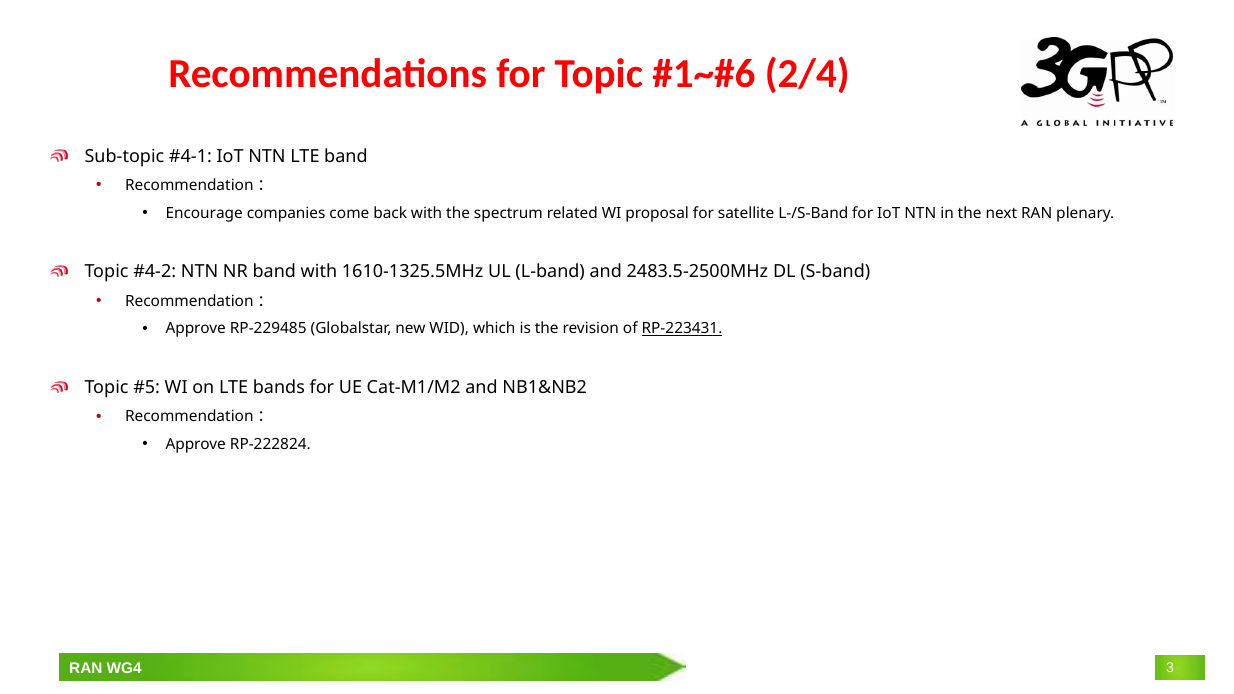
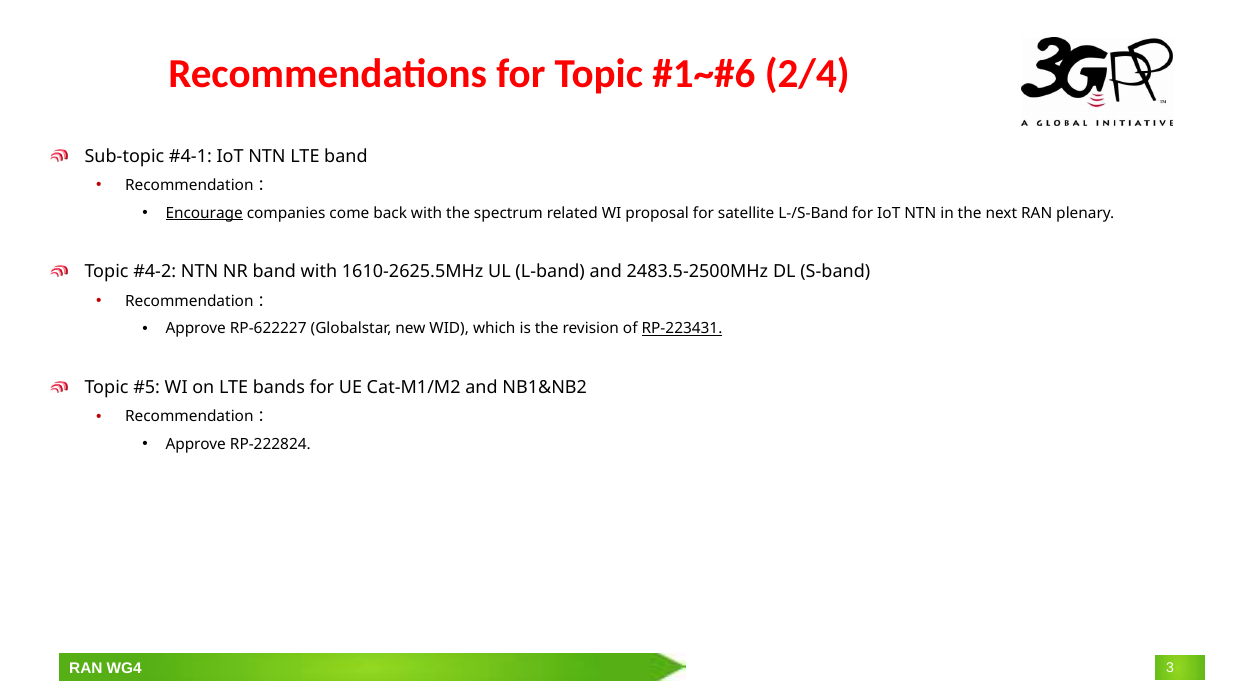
Encourage underline: none -> present (204, 213)
1610-1325.5MHz: 1610-1325.5MHz -> 1610-2625.5MHz (413, 272)
RP-229485: RP-229485 -> RP-622227 (268, 329)
